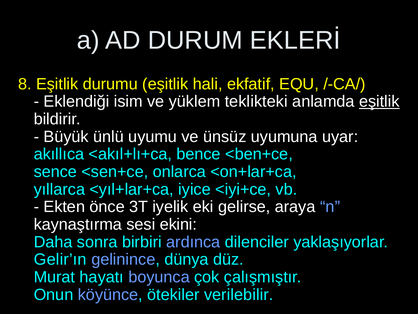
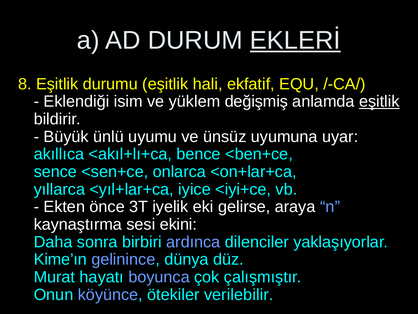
EKLERİ underline: none -> present (295, 40)
teklikteki: teklikteki -> değişmiş (256, 101)
Gelir’ın: Gelir’ın -> Kime’ın (60, 259)
